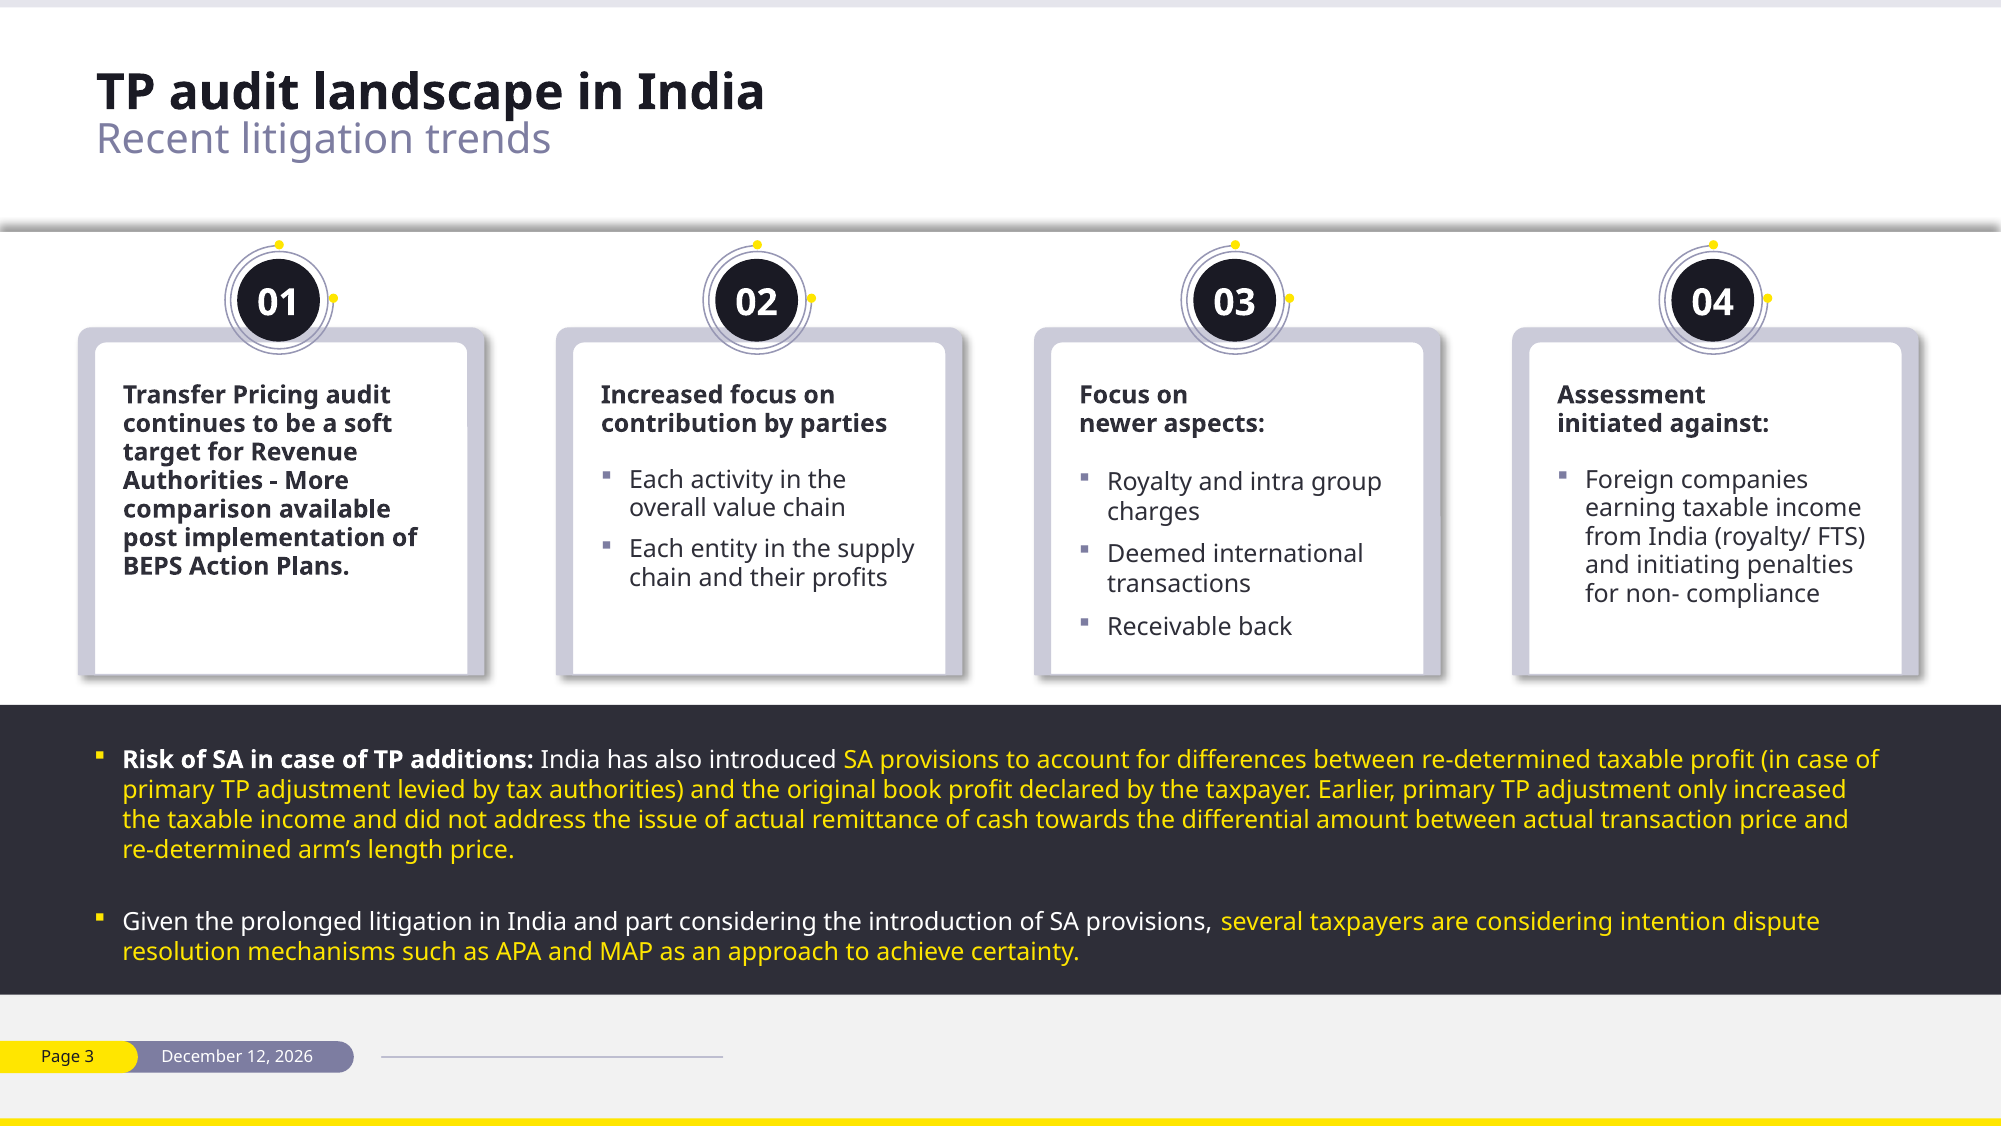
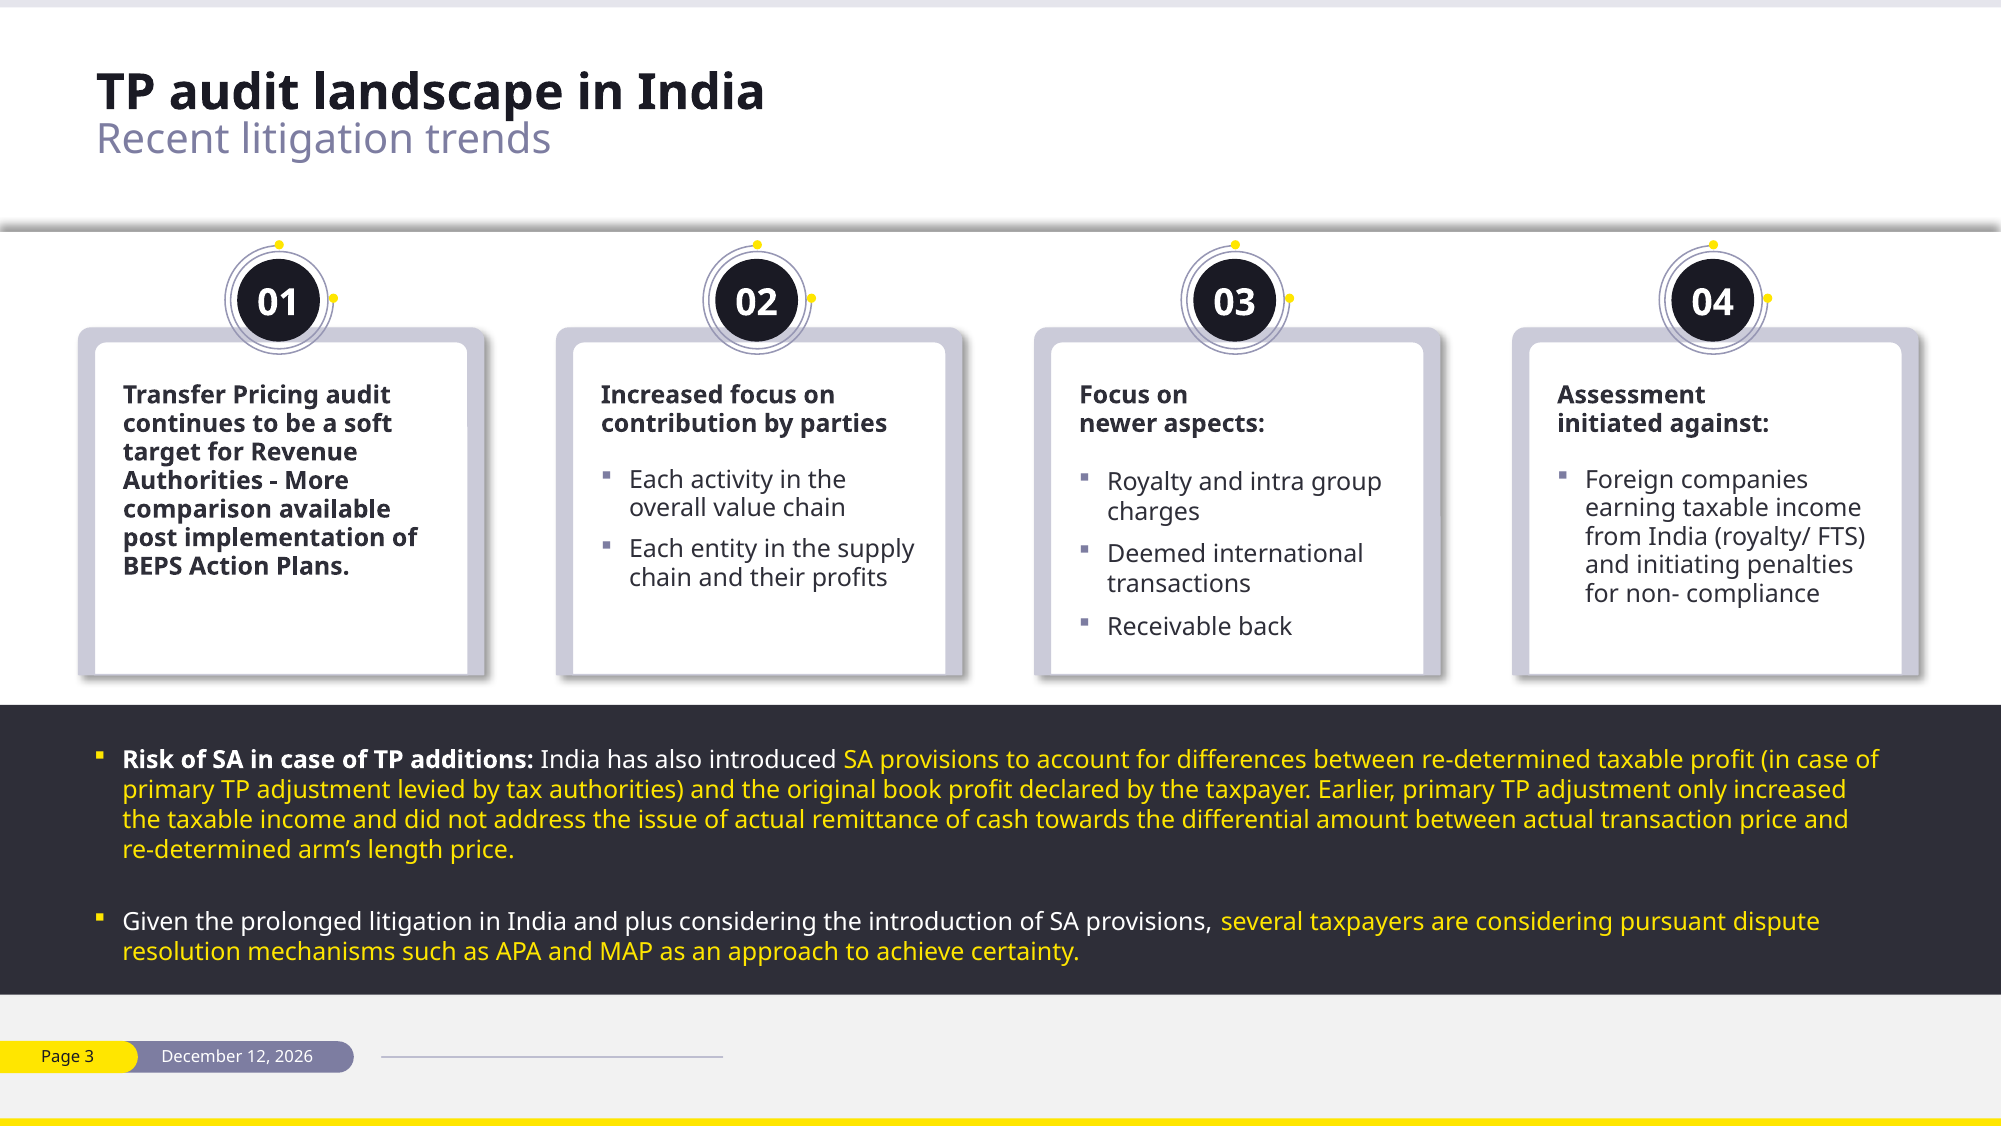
part: part -> plus (649, 922)
intention: intention -> pursuant (1673, 922)
